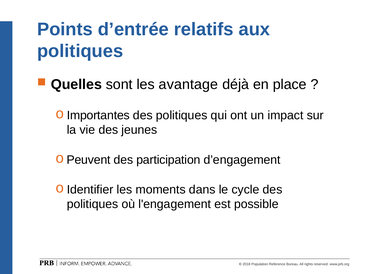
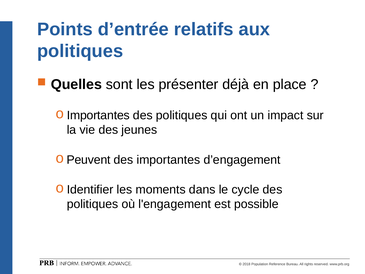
avantage: avantage -> présenter (189, 84)
des participation: participation -> importantes (168, 160)
